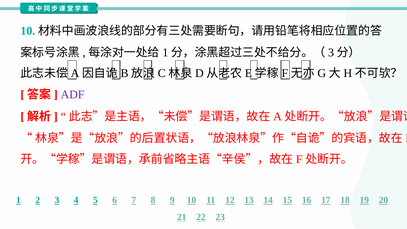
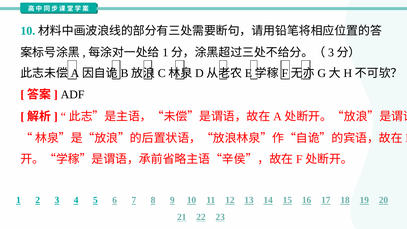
ADF colour: purple -> black (73, 95)
